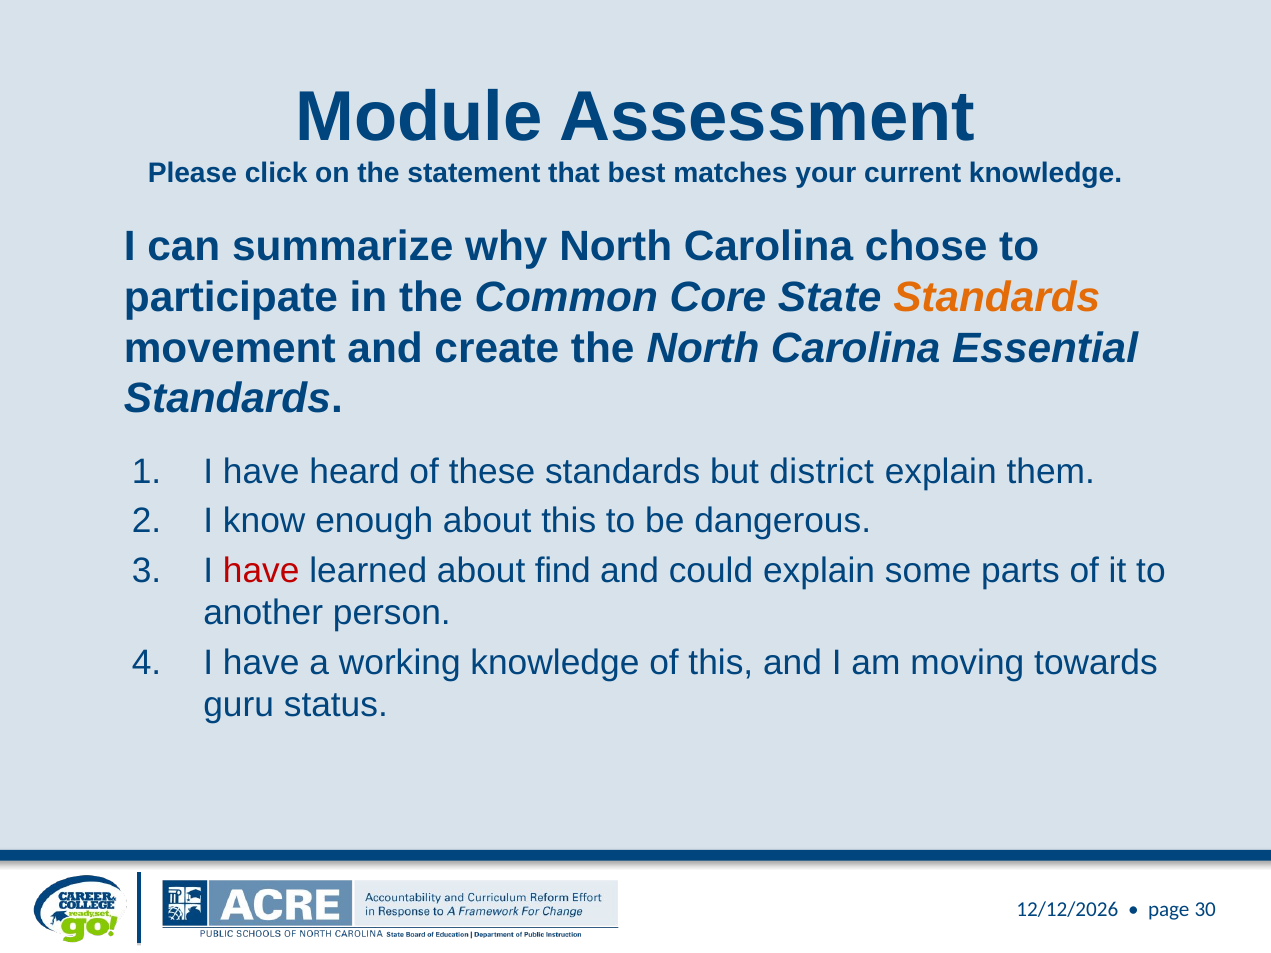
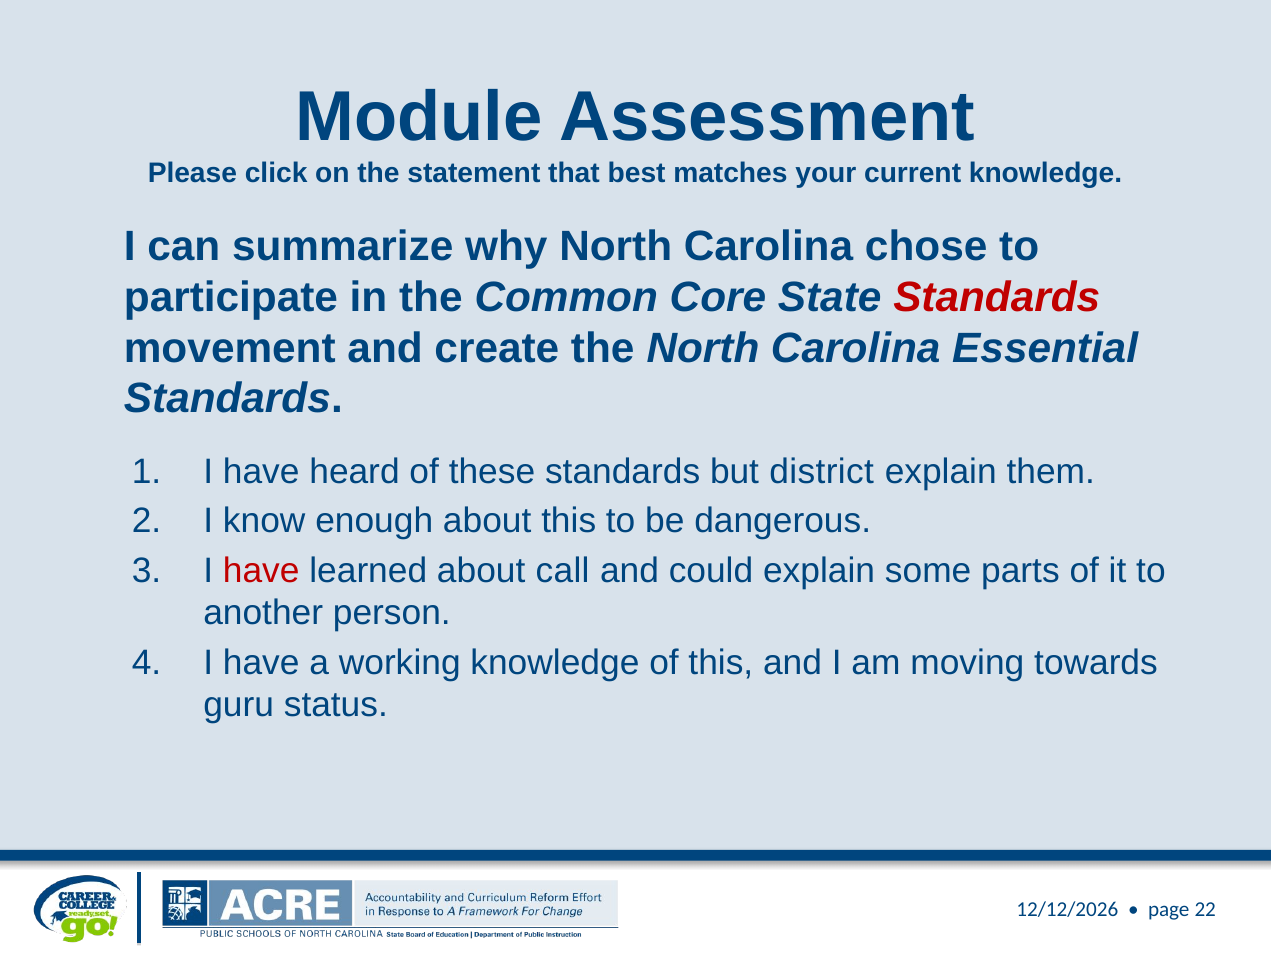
Standards colour: orange -> red (997, 297)
find: find -> call (563, 571)
30: 30 -> 22 (1205, 910)
